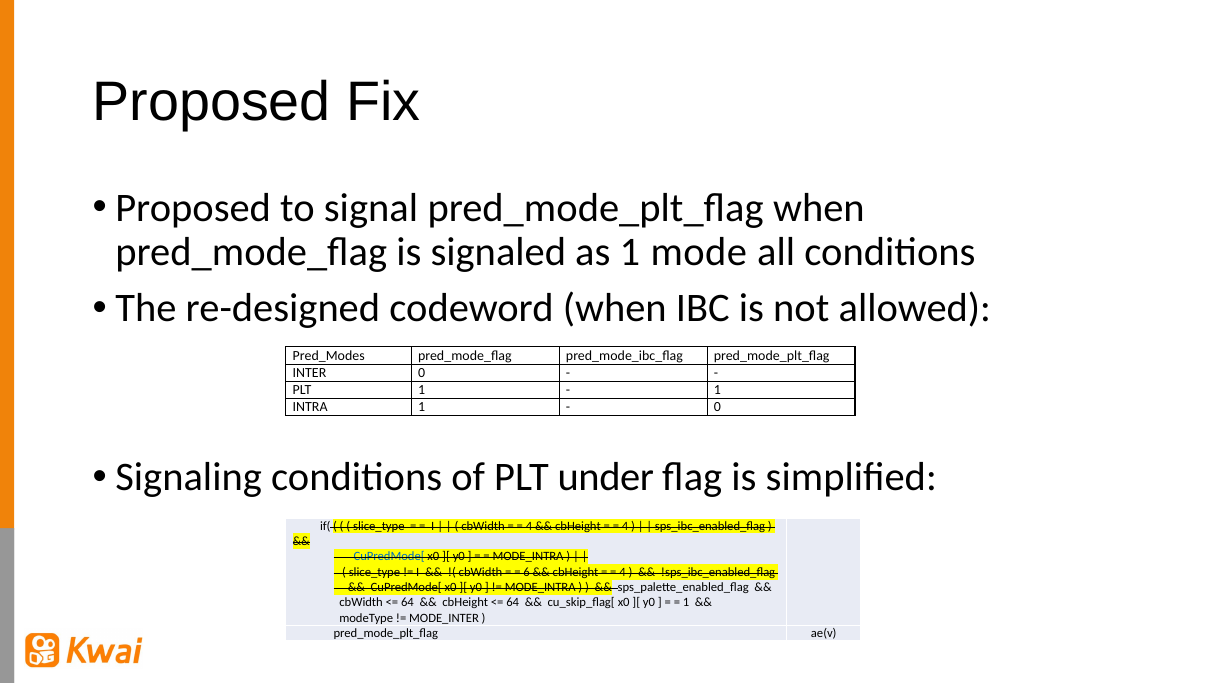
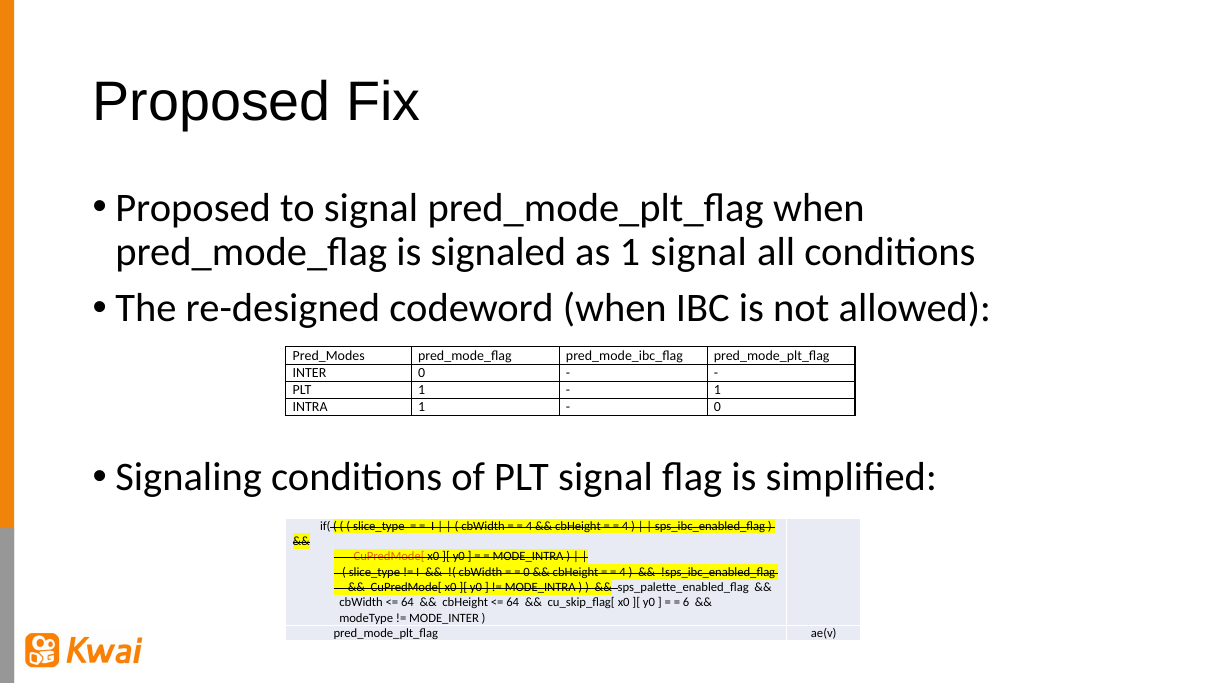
1 mode: mode -> signal (699, 252)
PLT under: under -> signal (605, 478)
CuPredMode[ colour: blue -> orange (389, 557)
6: 6 -> 0 (527, 572)
1: 1 -> 6 (686, 603)
